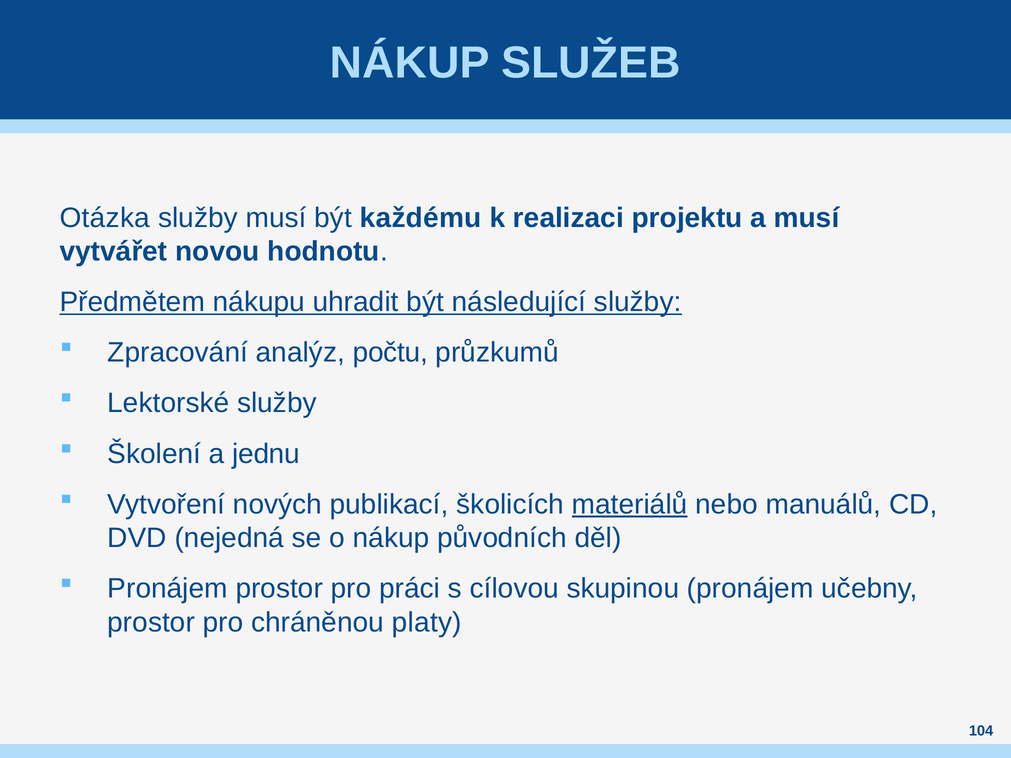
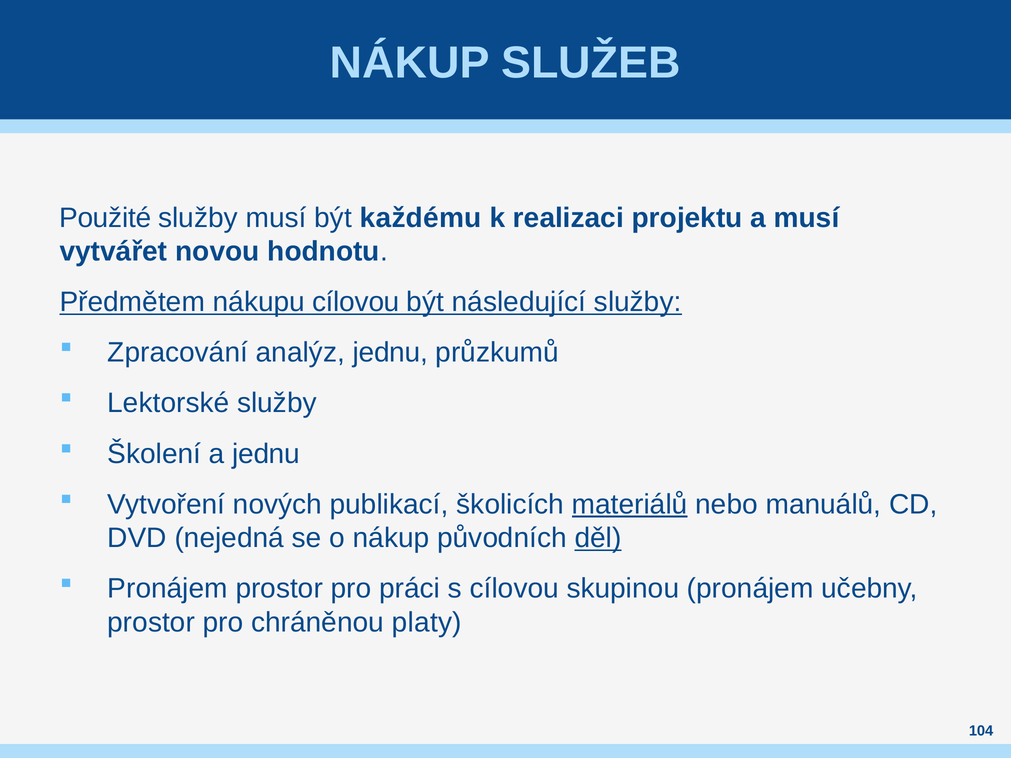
Otázka: Otázka -> Použité (105, 218)
nákupu uhradit: uhradit -> cílovou (356, 302)
analýz počtu: počtu -> jednu (390, 353)
děl underline: none -> present (598, 538)
